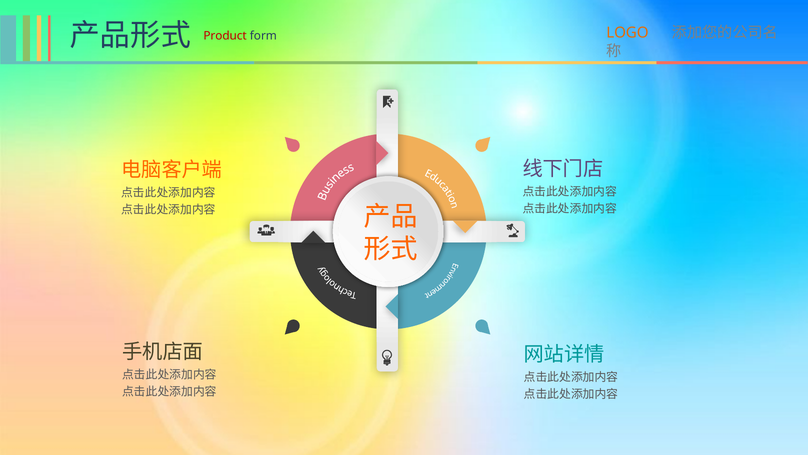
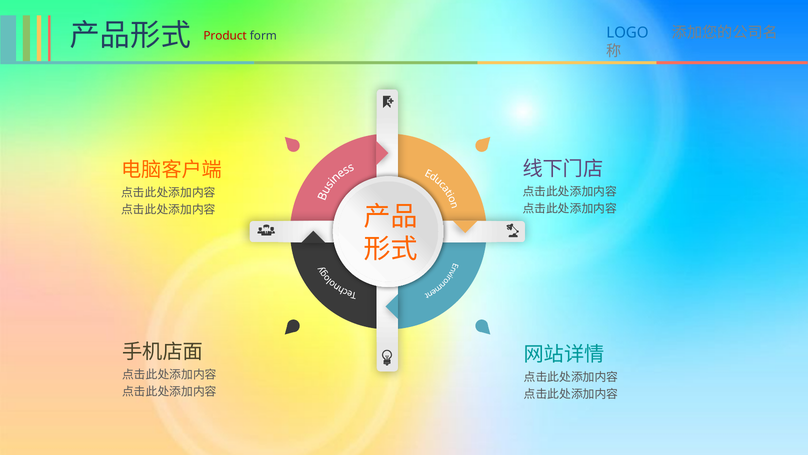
LOGO colour: orange -> blue (627, 33)
